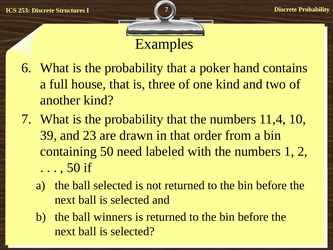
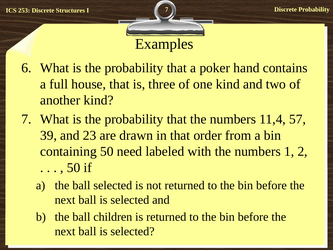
10: 10 -> 57 (298, 119)
winners: winners -> children (113, 217)
